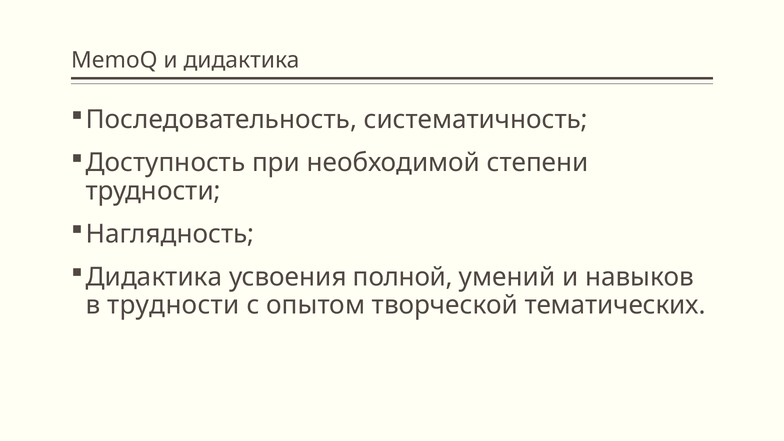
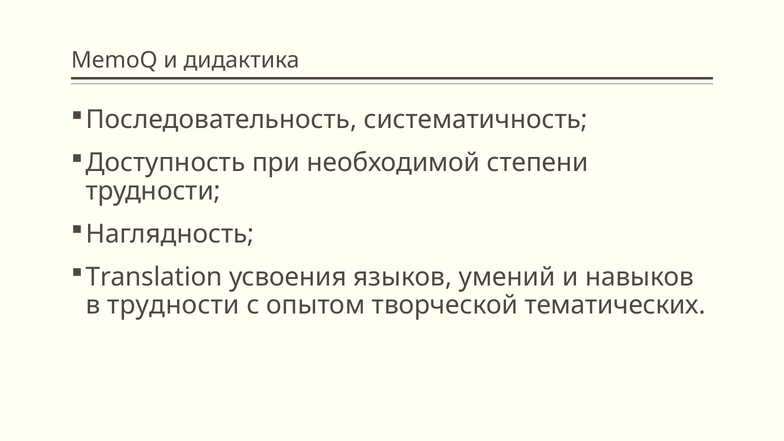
Дидактика: Дидактика -> Translation (154, 277)
полной: полной -> языков (403, 277)
